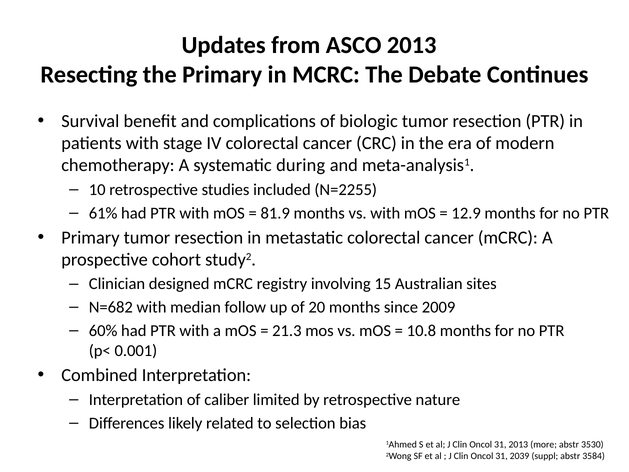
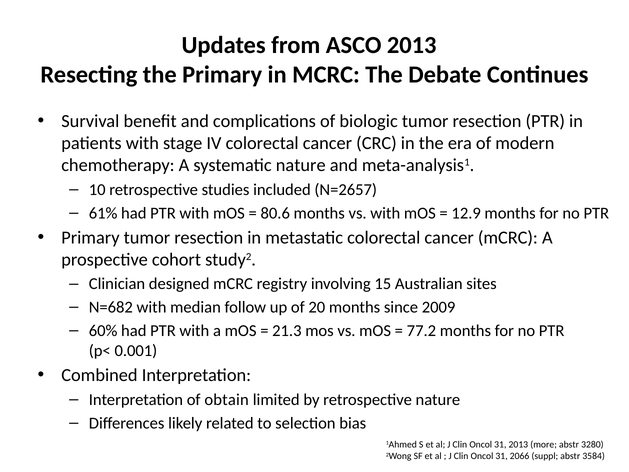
systematic during: during -> nature (301, 165)
N=2255: N=2255 -> N=2657 (346, 190)
81.9: 81.9 -> 80.6 (275, 213)
10.8: 10.8 -> 77.2 (421, 331)
caliber: caliber -> obtain (227, 399)
3530: 3530 -> 3280 (592, 444)
2039: 2039 -> 2066 (520, 456)
